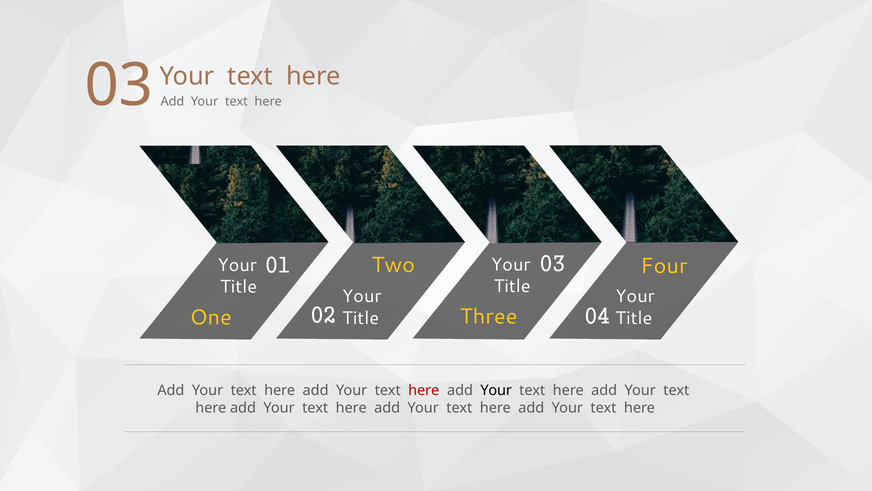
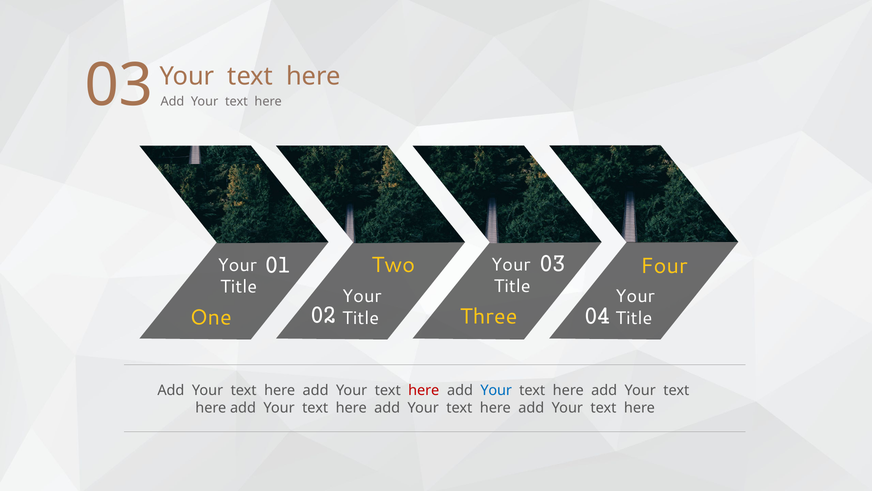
Your colour: black -> blue (496, 390)
